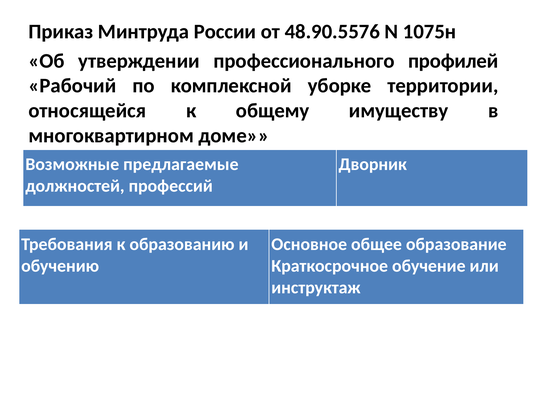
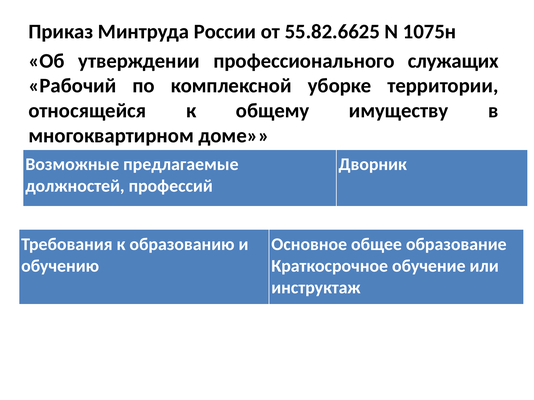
48.90.5576: 48.90.5576 -> 55.82.6625 (332, 32)
профилей: профилей -> служащих (453, 61)
